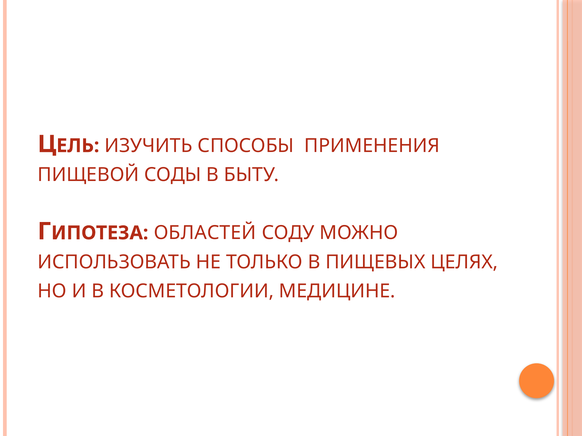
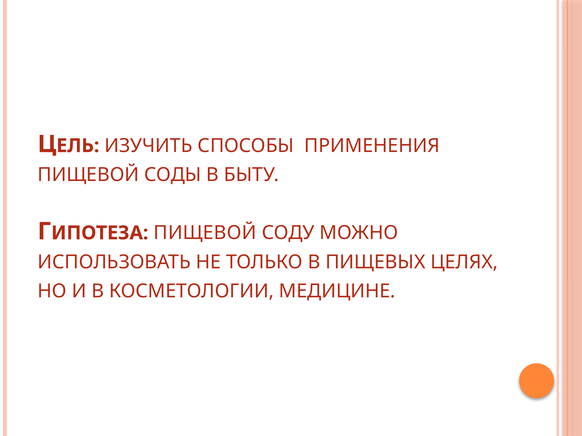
ОБЛАСТЕЙ: ОБЛАСТЕЙ -> ПИЩЕВОЙ (205, 233)
